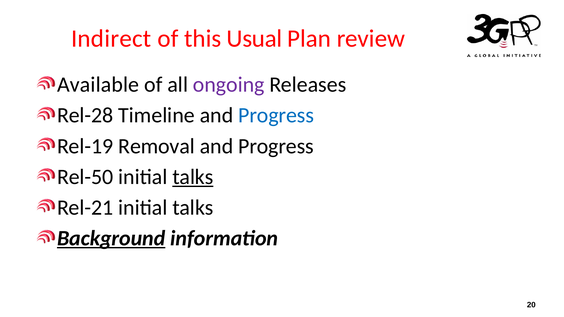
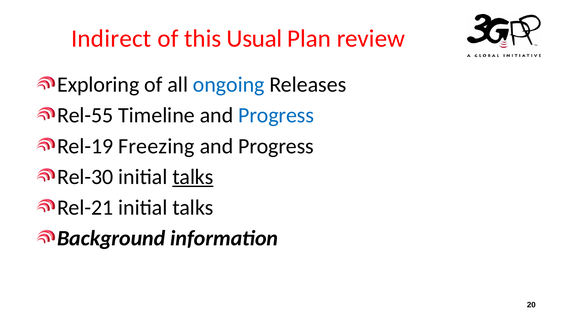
Available: Available -> Exploring (98, 85)
ongoing colour: purple -> blue (229, 85)
Rel-28: Rel-28 -> Rel-55 (85, 116)
Removal: Removal -> Freezing (156, 146)
Rel-50: Rel-50 -> Rel-30 (85, 177)
Background underline: present -> none (111, 238)
